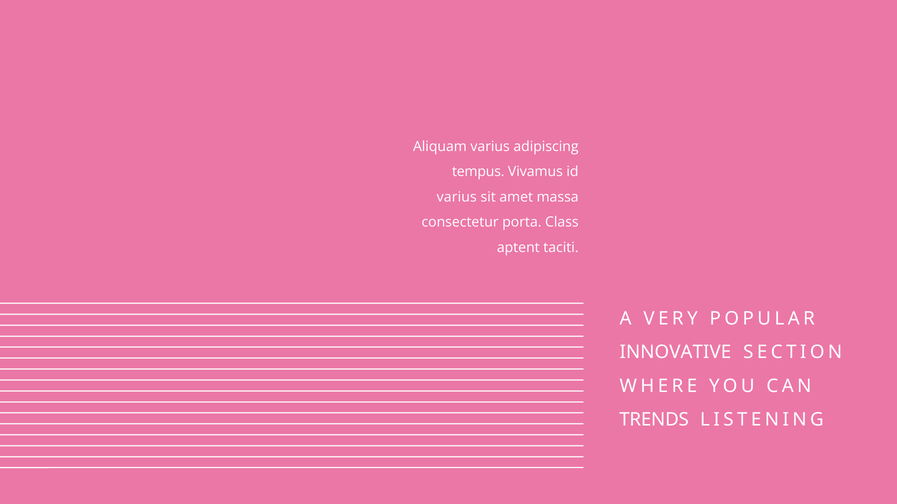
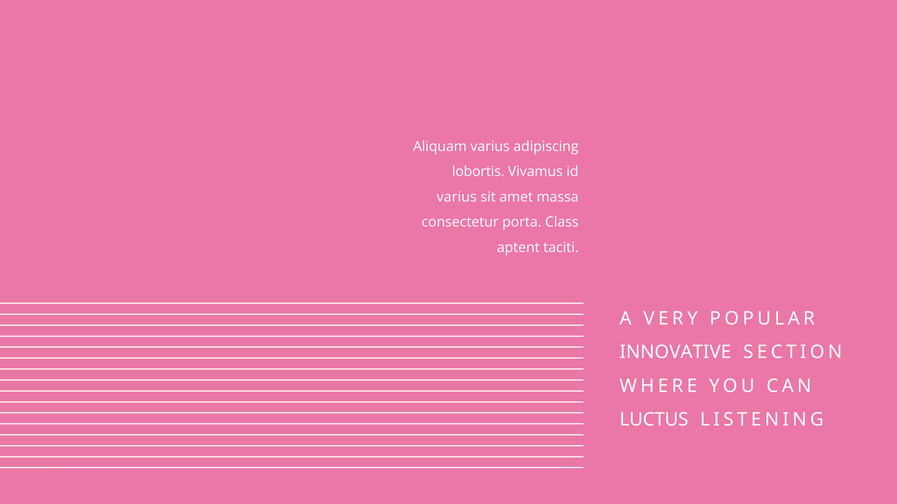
tempus: tempus -> lobortis (478, 172)
TRENDS: TRENDS -> LUCTUS (654, 420)
